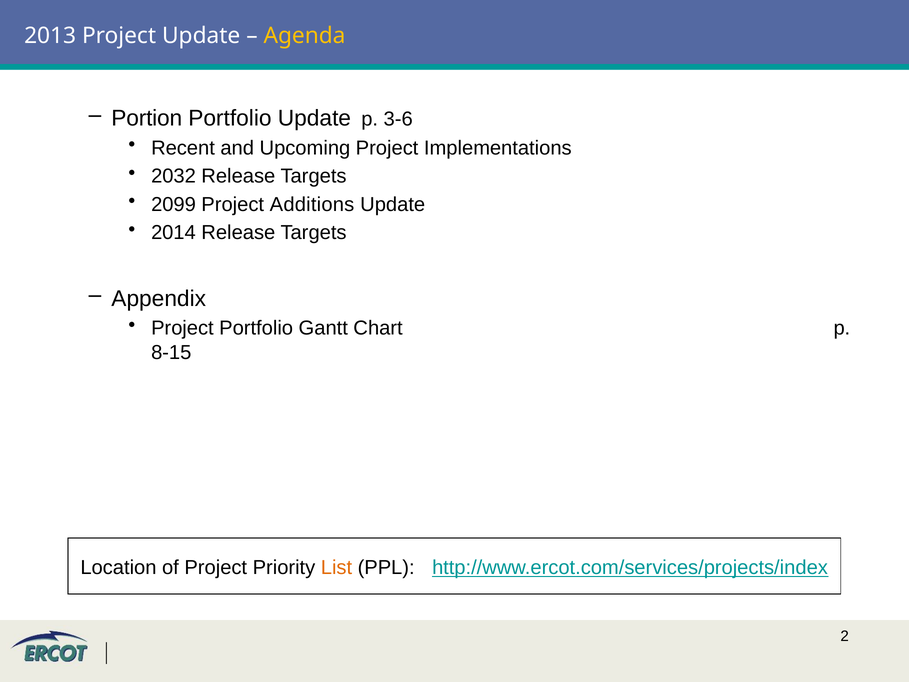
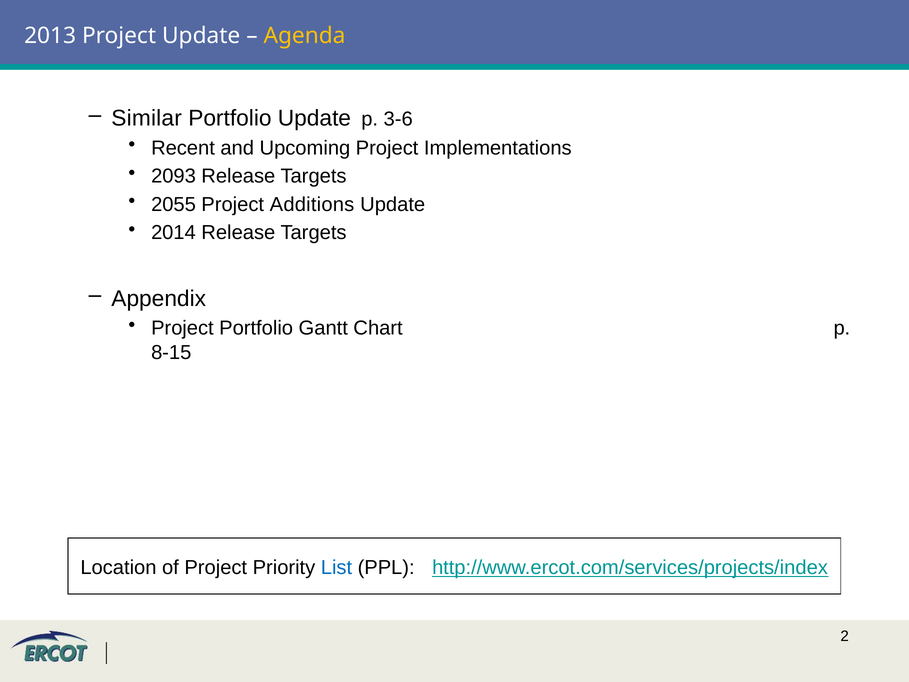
Portion: Portion -> Similar (147, 118)
2032: 2032 -> 2093 (173, 176)
2099: 2099 -> 2055 (173, 204)
List colour: orange -> blue (336, 567)
